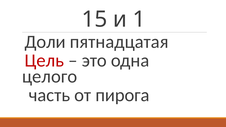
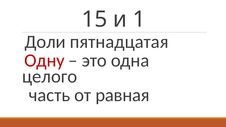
Цель: Цель -> Одну (44, 60)
пирога: пирога -> равная (122, 95)
